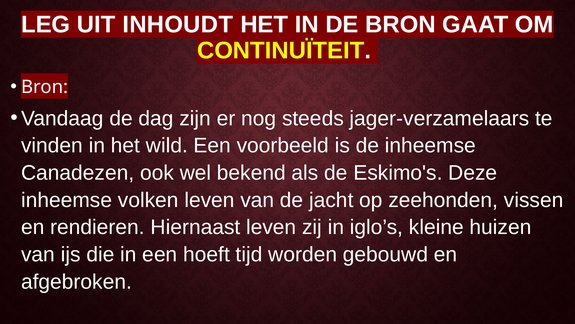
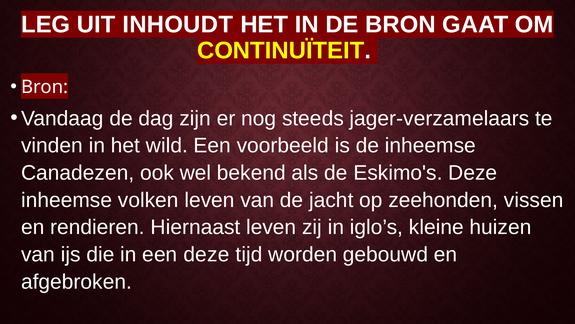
een hoeft: hoeft -> deze (206, 254)
